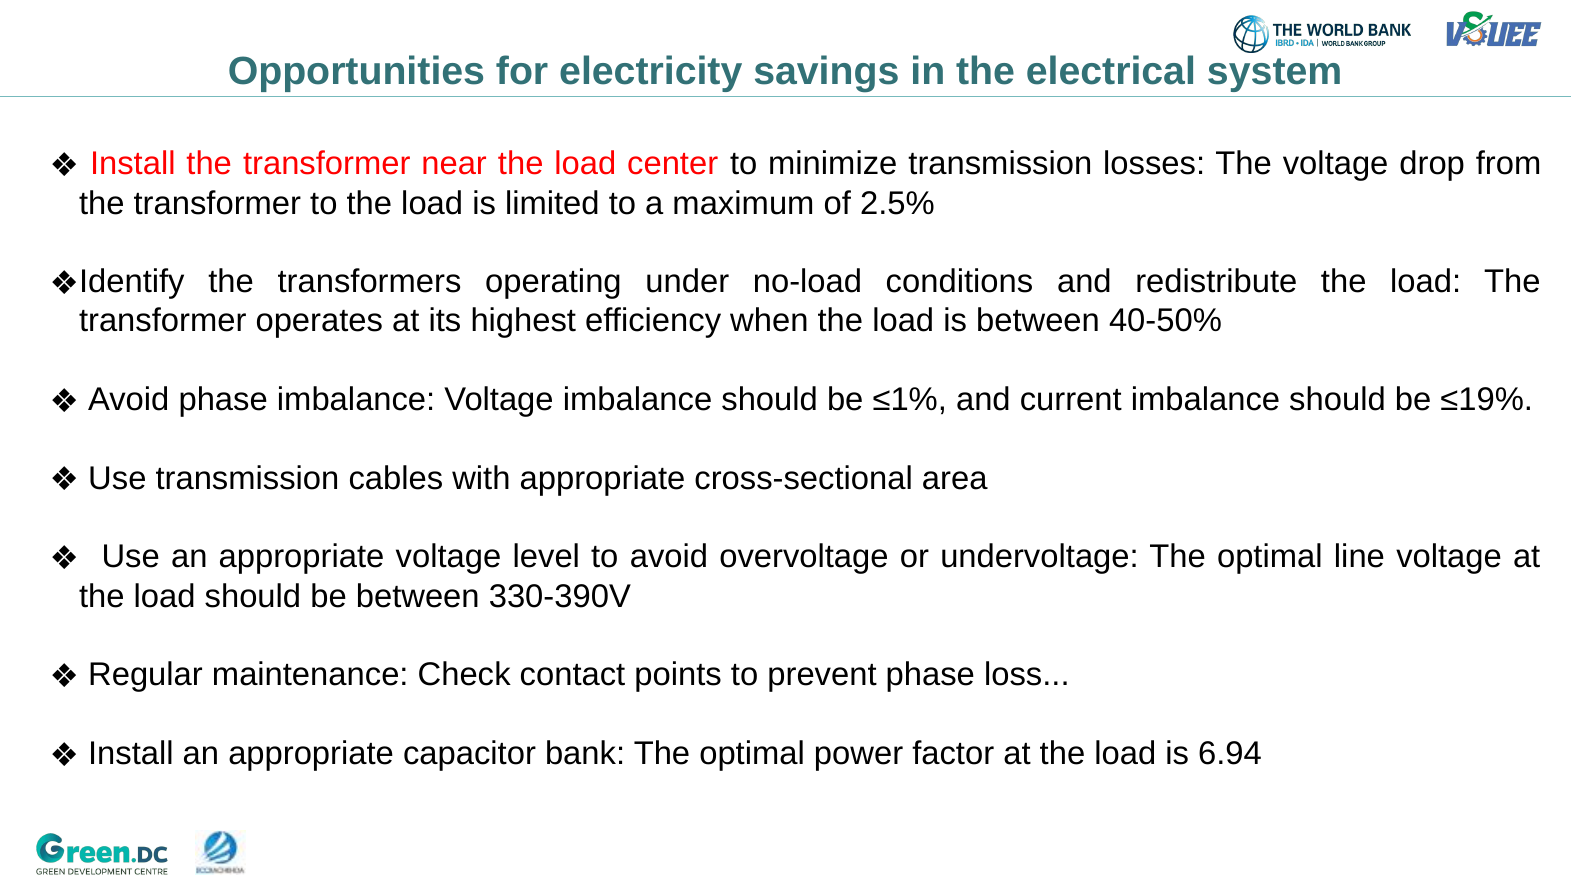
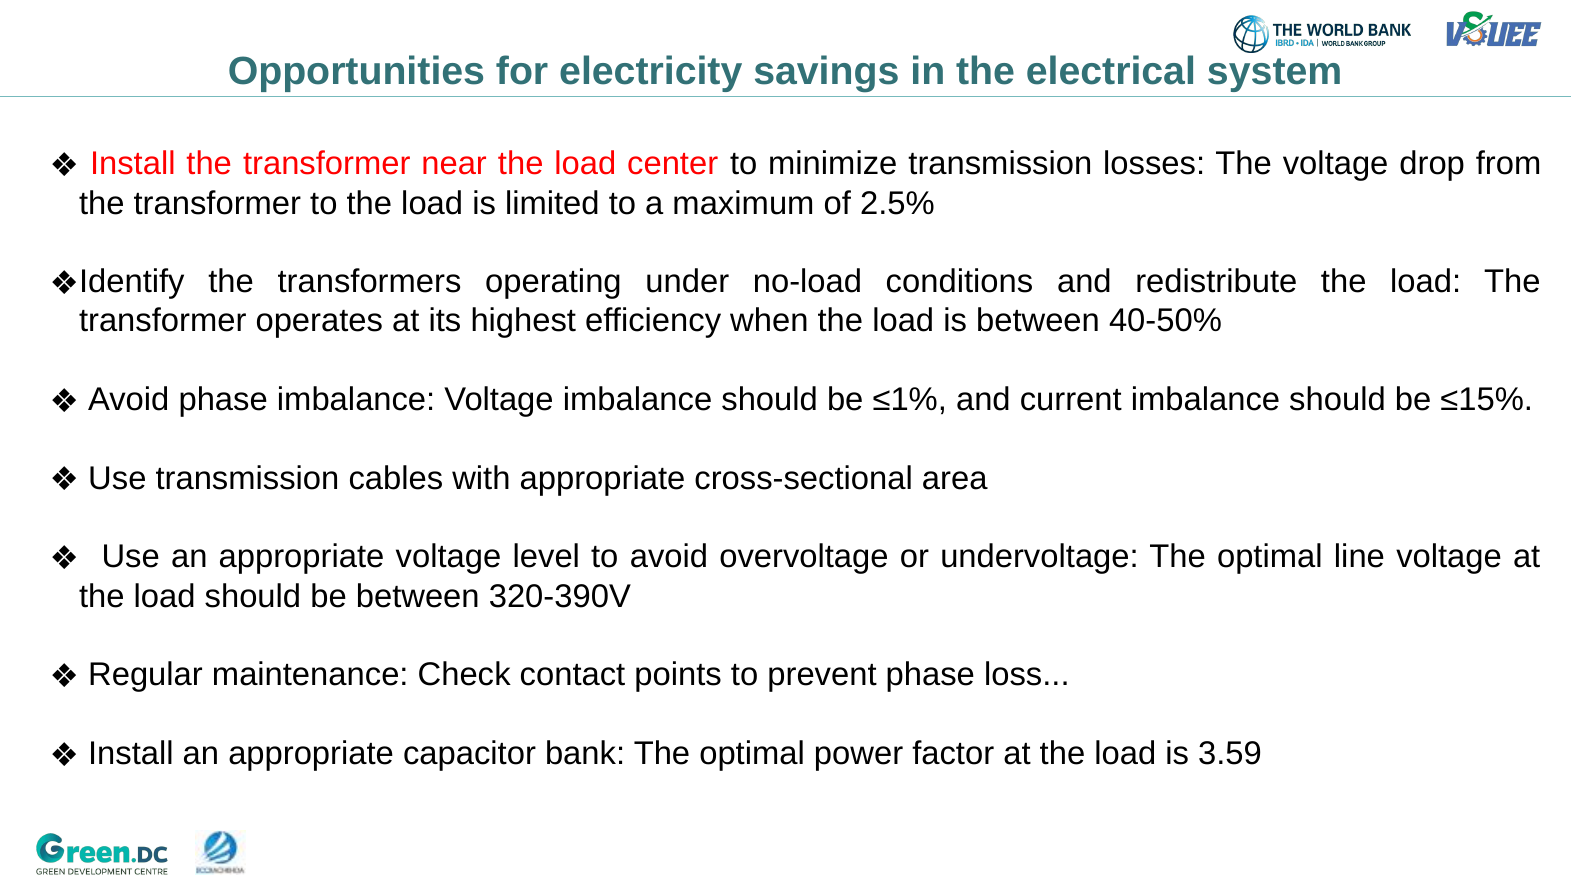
≤19%: ≤19% -> ≤15% (1487, 400)
330-390V: 330-390V -> 320-390V (560, 596)
6.94: 6.94 -> 3.59 (1230, 753)
